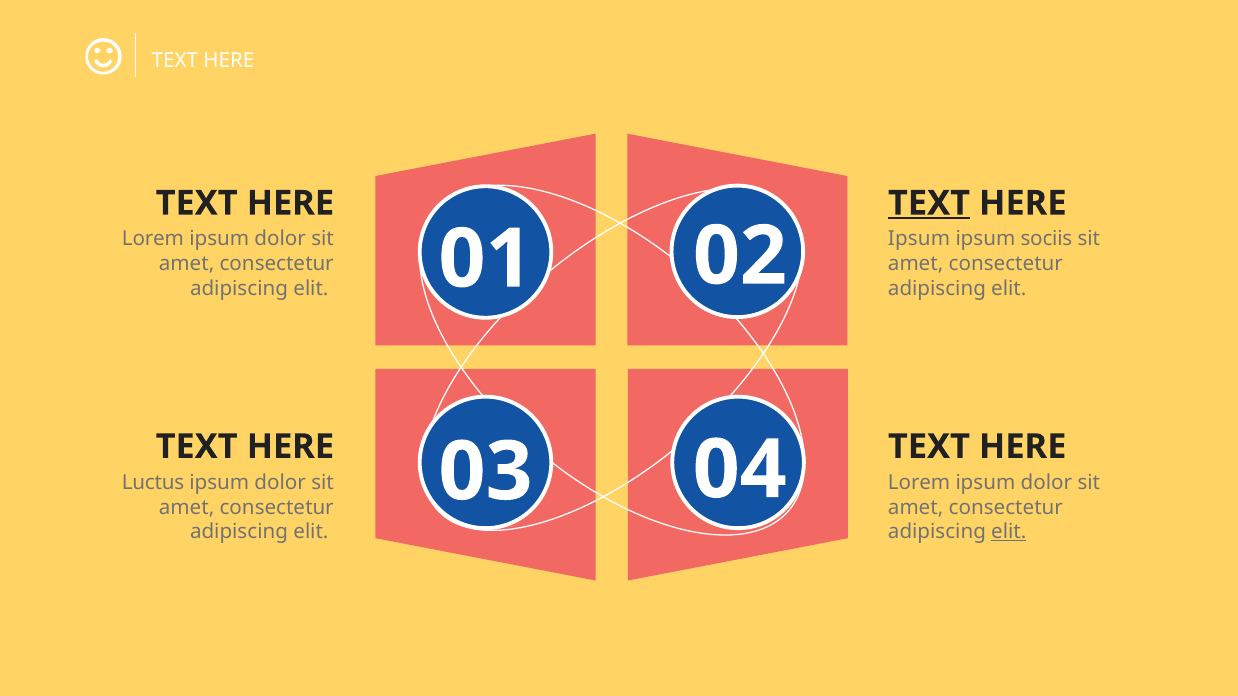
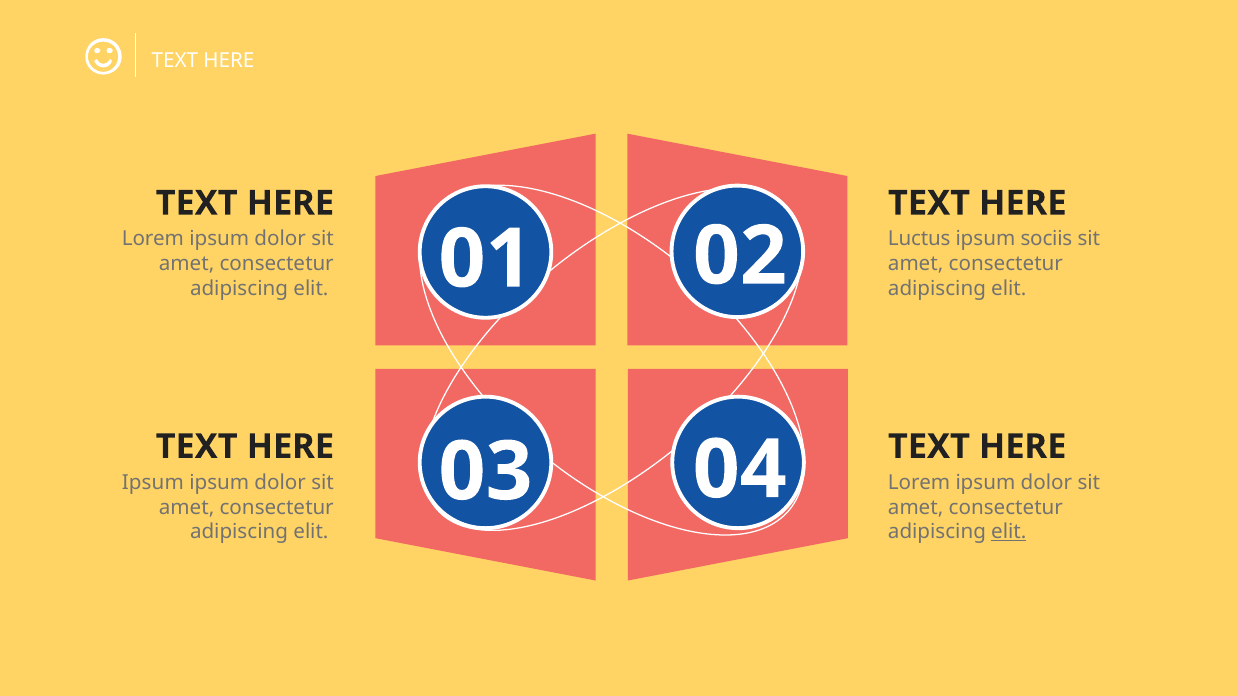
TEXT underline: present -> none (929, 203)
Ipsum: Ipsum -> Luctus (919, 239)
Luctus: Luctus -> Ipsum (153, 483)
